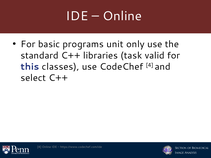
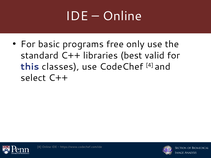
unit: unit -> free (115, 44)
task: task -> best (131, 56)
